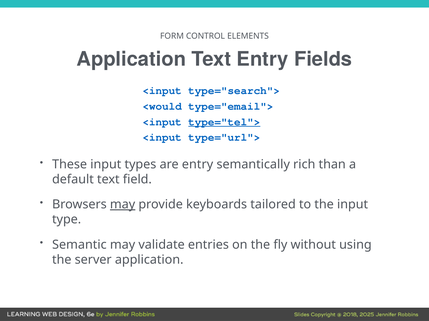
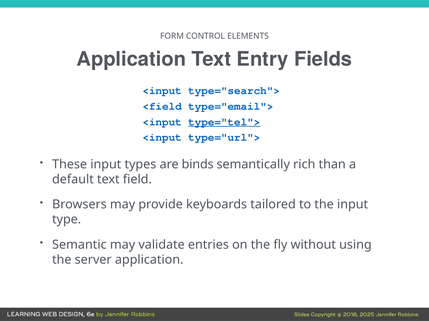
<would: <would -> <field (162, 107)
are entry: entry -> binds (198, 165)
may underline: present -> none (123, 205)
